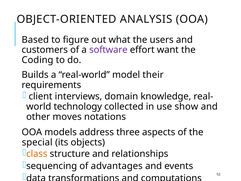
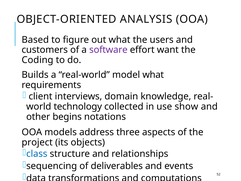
model their: their -> what (153, 75)
moves: moves -> begins (67, 117)
special: special -> project (37, 142)
class colour: orange -> blue (37, 154)
advantages: advantages -> deliverables (117, 166)
